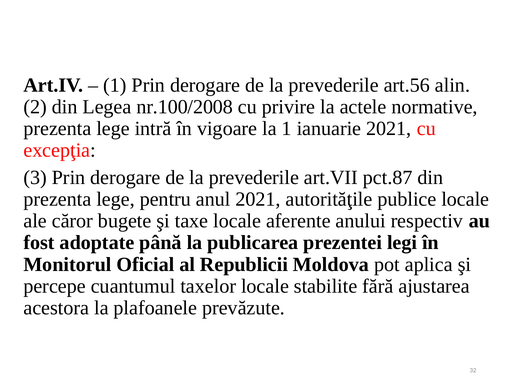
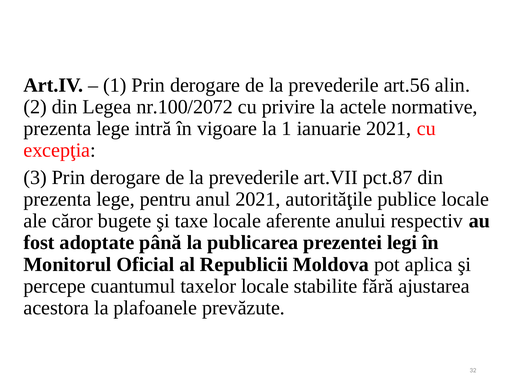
nr.100/2008: nr.100/2008 -> nr.100/2072 (185, 107)
